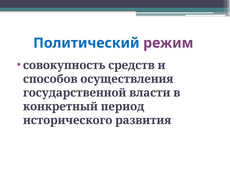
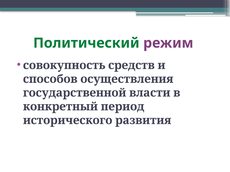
Политический colour: blue -> green (86, 43)
